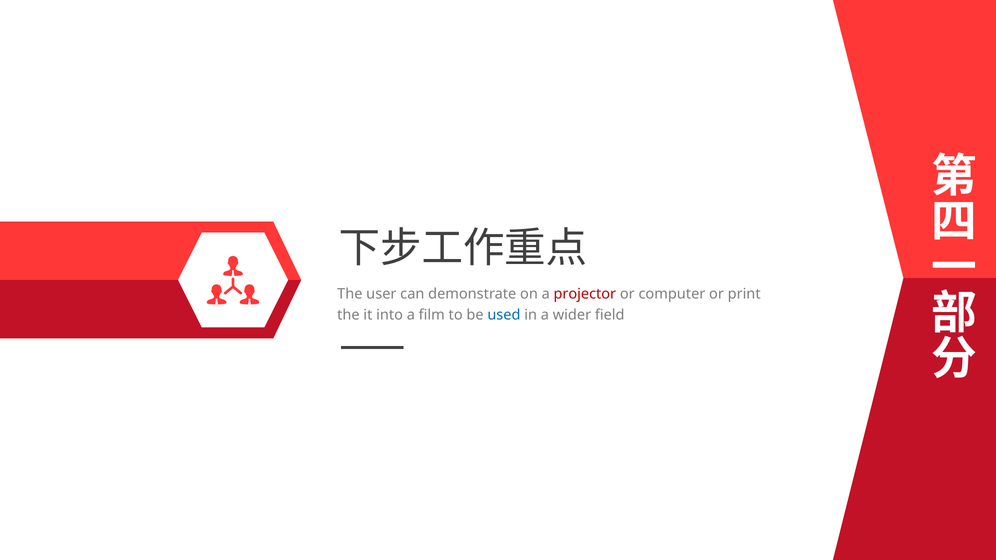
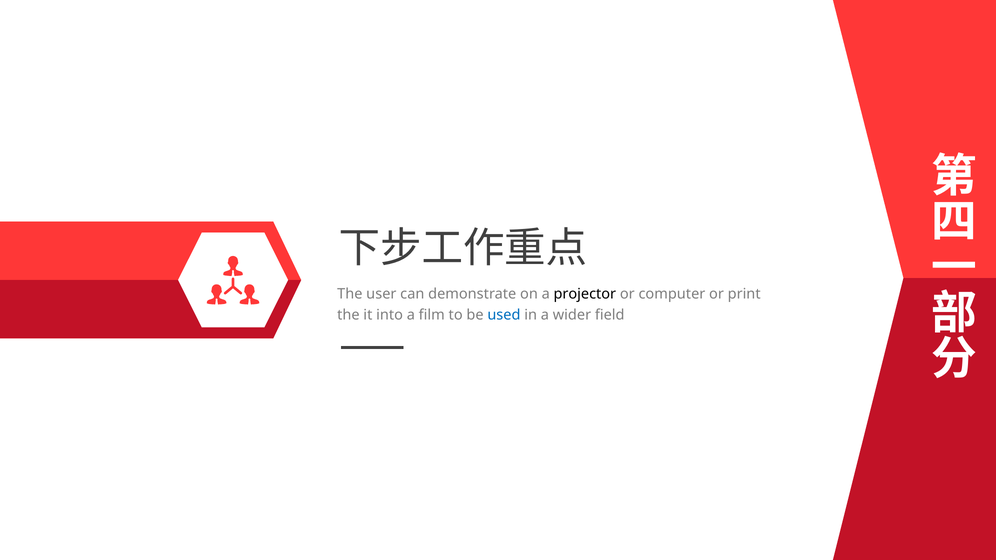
projector colour: red -> black (585, 294)
